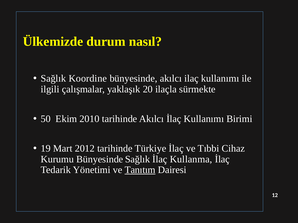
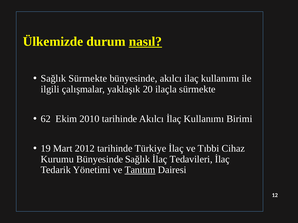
nasıl underline: none -> present (145, 42)
Sağlık Koordine: Koordine -> Sürmekte (88, 79)
50: 50 -> 62 (46, 119)
Kullanma: Kullanma -> Tedavileri (191, 160)
